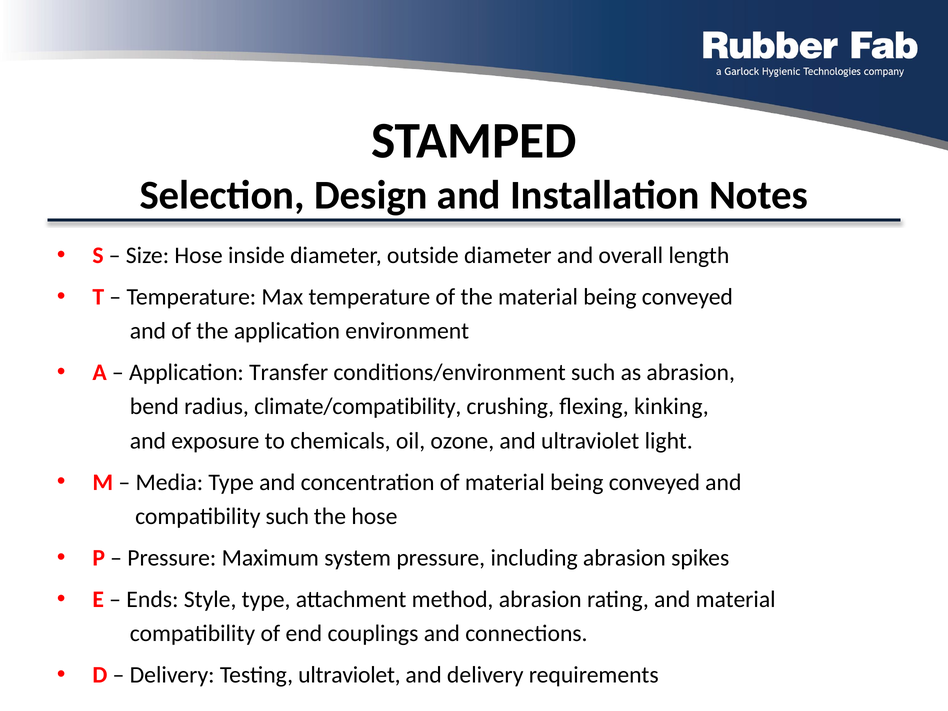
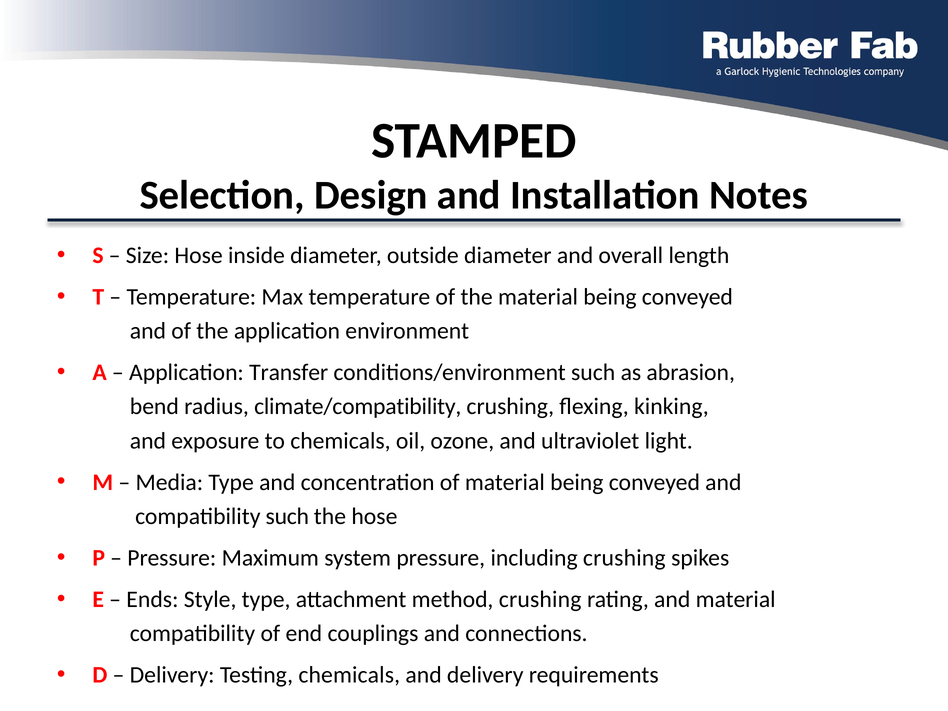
including abrasion: abrasion -> crushing (624, 558)
method abrasion: abrasion -> crushing (540, 599)
Testing ultraviolet: ultraviolet -> chemicals (349, 675)
